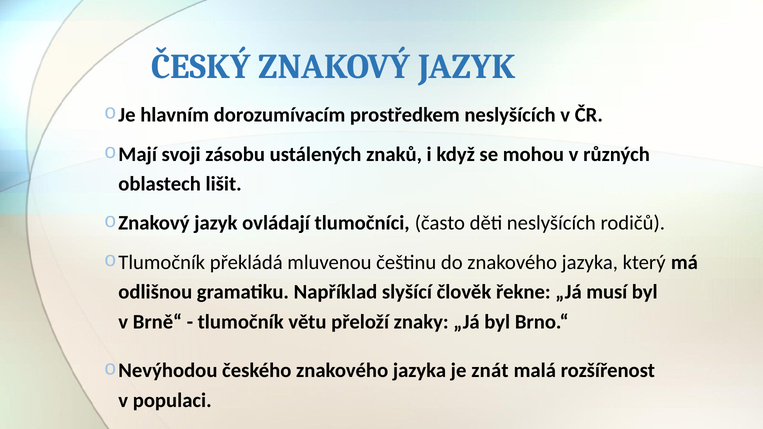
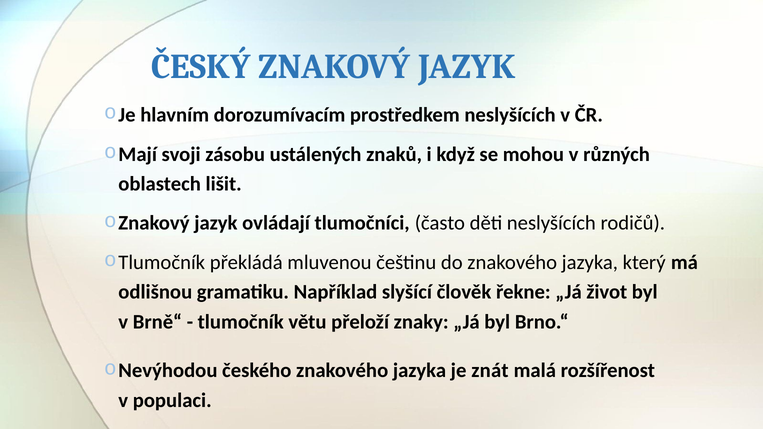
musí: musí -> život (607, 292)
